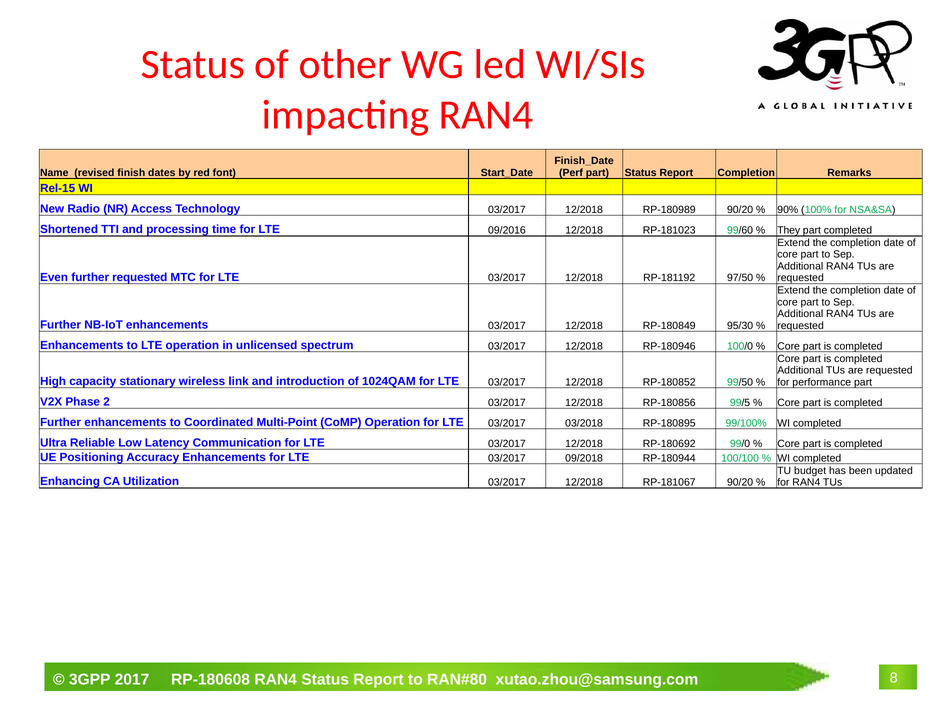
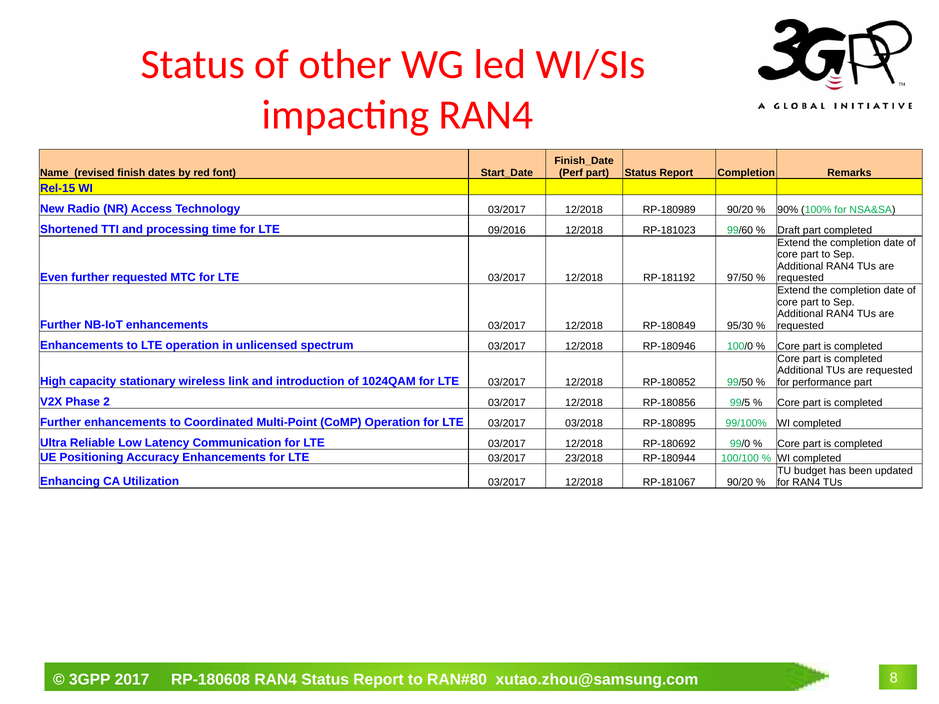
They: They -> Draft (789, 230)
09/2018: 09/2018 -> 23/2018 (584, 458)
